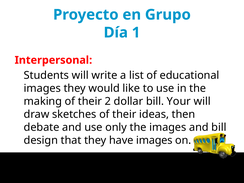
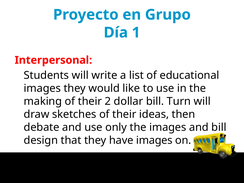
Your: Your -> Turn (179, 101)
